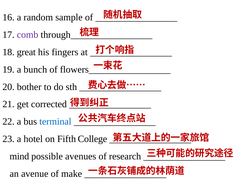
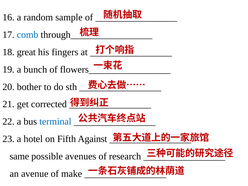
comb colour: purple -> blue (28, 35)
College: College -> Against (92, 139)
mind: mind -> same (19, 156)
